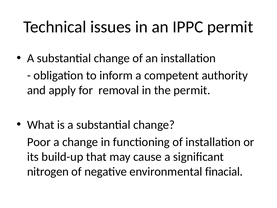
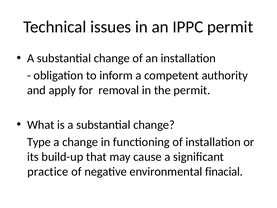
Poor: Poor -> Type (39, 142)
nitrogen: nitrogen -> practice (48, 171)
